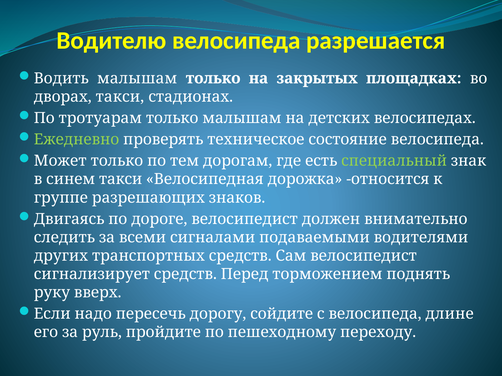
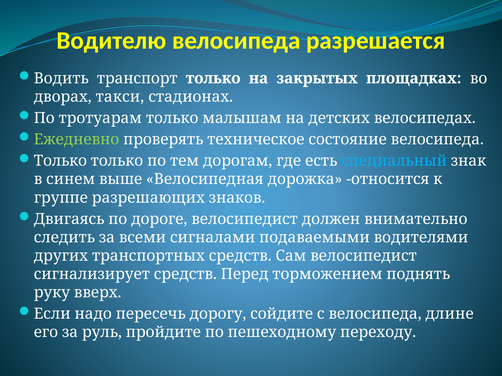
Водить малышам: малышам -> транспорт (137, 78)
Может: Может -> Только (60, 161)
специальный colour: light green -> light blue (394, 161)
синем такси: такси -> выше (121, 180)
